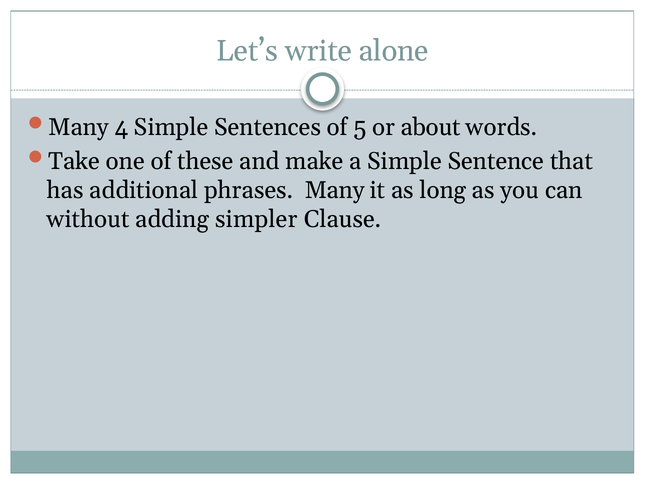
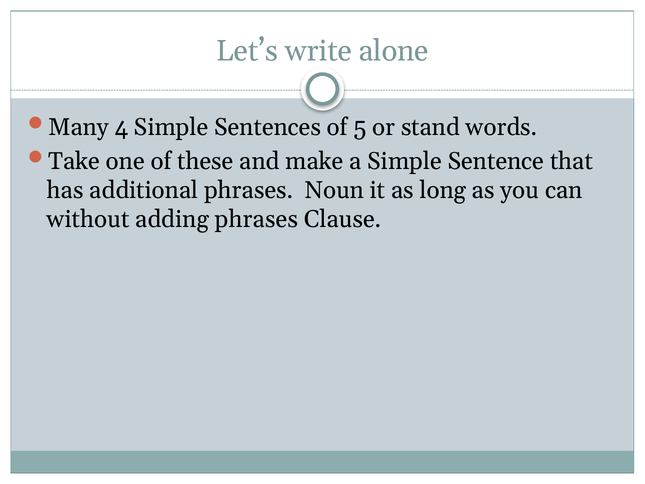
about: about -> stand (431, 127)
phrases Many: Many -> Noun (335, 190)
adding simpler: simpler -> phrases (256, 219)
